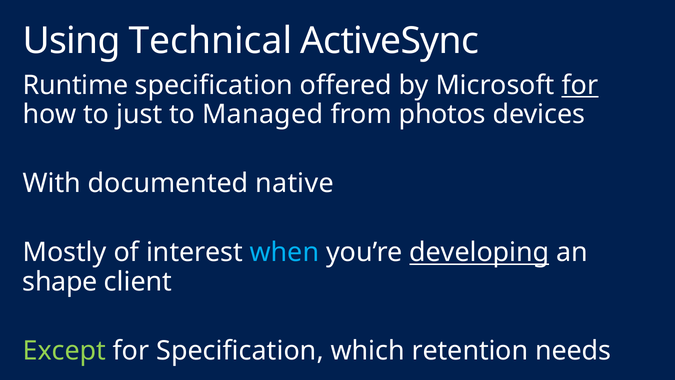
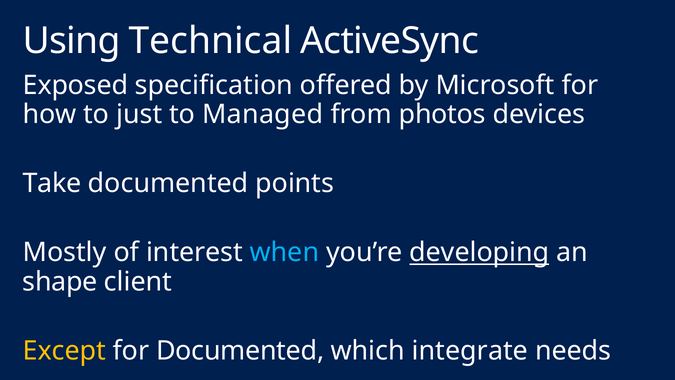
Runtime: Runtime -> Exposed (75, 85)
for underline: present -> none (580, 85)
With: With -> Take (52, 183)
native: native -> points (295, 183)
Except colour: light green -> yellow (64, 350)
for Specification: Specification -> Documented (240, 350)
retention: retention -> integrate (470, 350)
